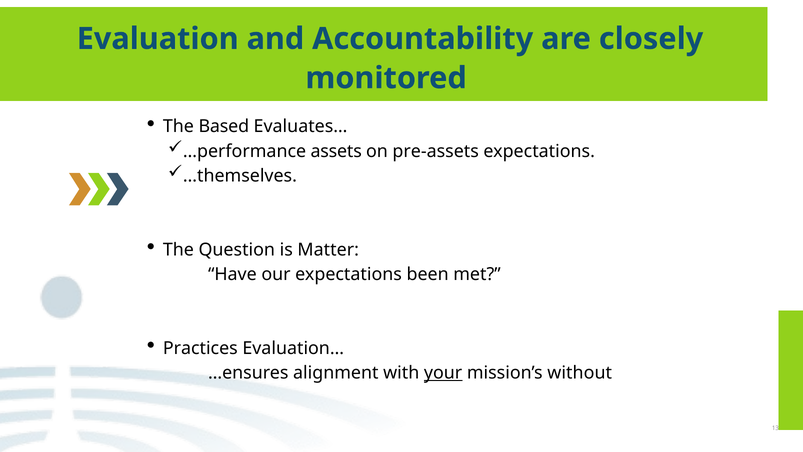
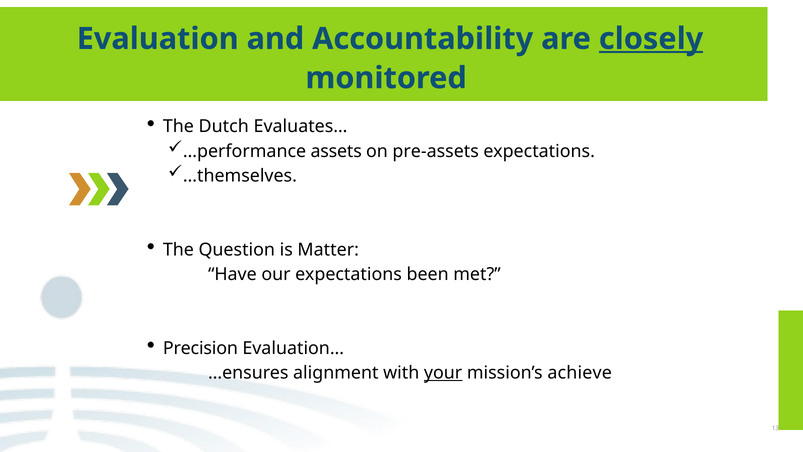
closely underline: none -> present (651, 39)
Based: Based -> Dutch (224, 126)
Practices: Practices -> Precision (200, 348)
without: without -> achieve (580, 373)
